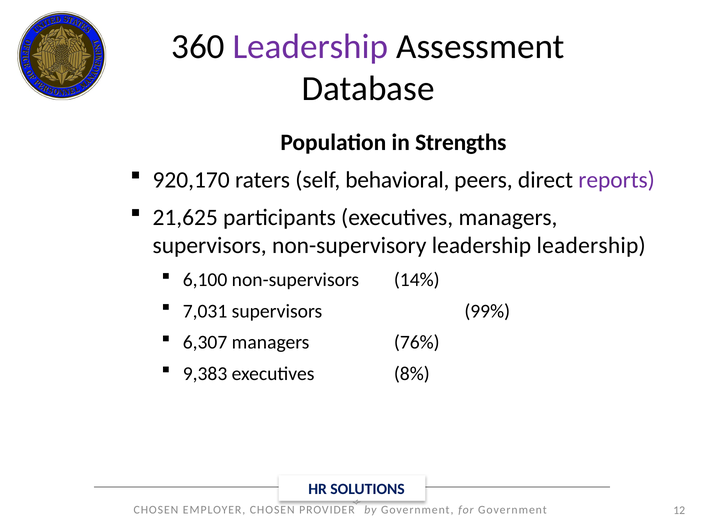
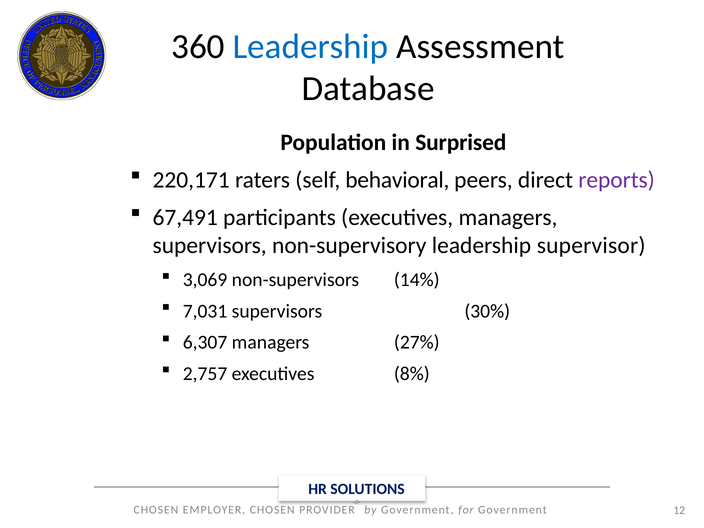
Leadership colour: purple -> blue (310, 46)
Strengths: Strengths -> Surprised (461, 142)
920,170: 920,170 -> 220,171 (191, 180)
21,625: 21,625 -> 67,491 (185, 218)
leadership leadership: leadership -> supervisor (591, 246)
6,100: 6,100 -> 3,069 (205, 280)
99%: 99% -> 30% (487, 311)
76%: 76% -> 27% (417, 342)
9,383: 9,383 -> 2,757 (205, 374)
